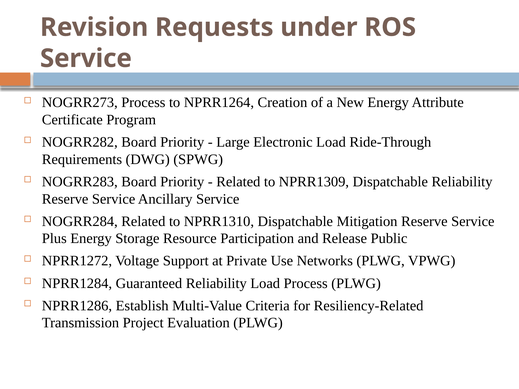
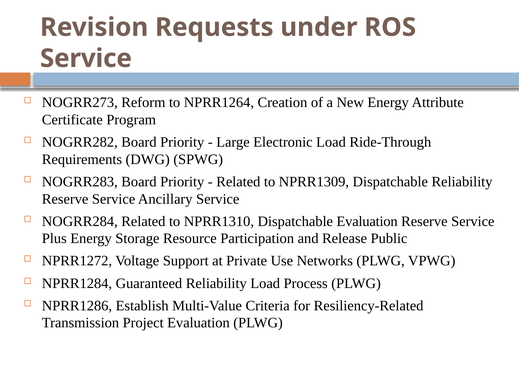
NOGRR273 Process: Process -> Reform (143, 102)
Dispatchable Mitigation: Mitigation -> Evaluation (367, 221)
